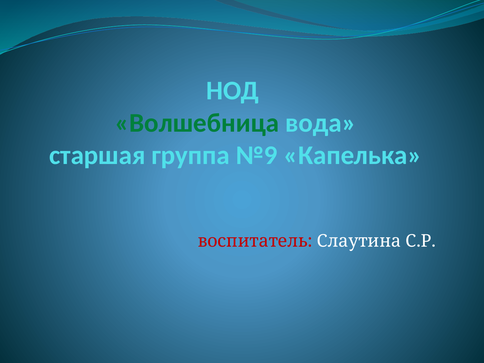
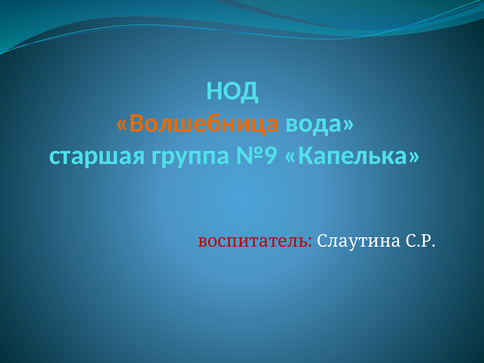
Волшебница colour: green -> orange (197, 123)
